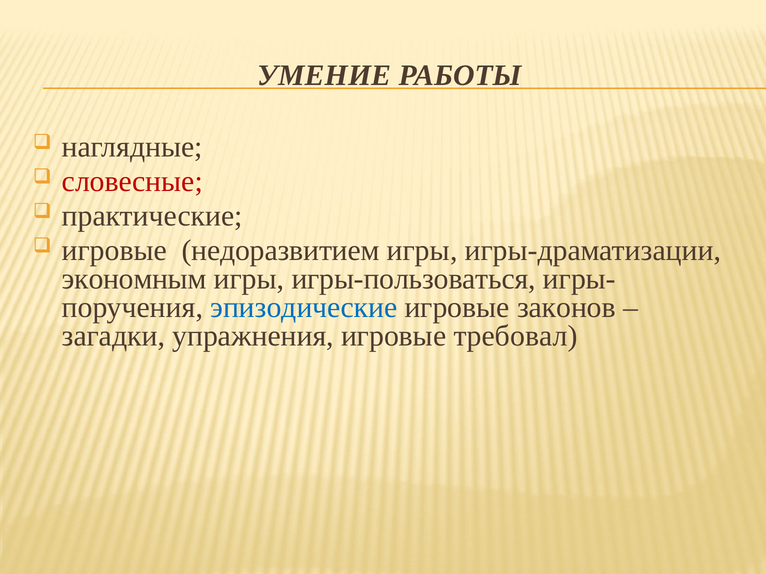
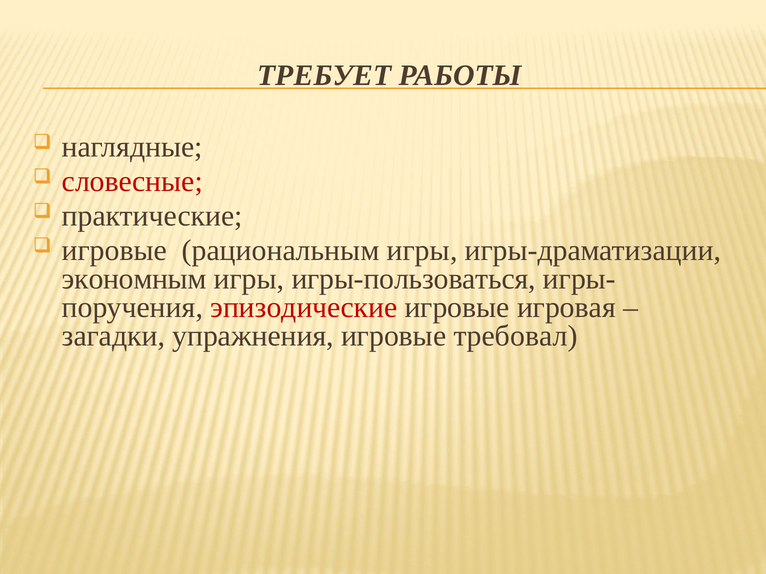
УМЕНИЕ: УМЕНИЕ -> ТРЕБУЕТ (324, 75)
недоразвитием: недоразвитием -> рациональным (280, 250)
эпизодические colour: blue -> red (304, 308)
законов: законов -> игровая (566, 308)
